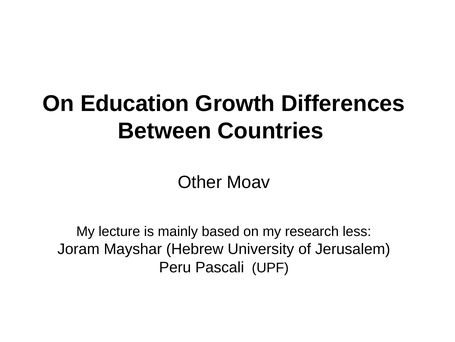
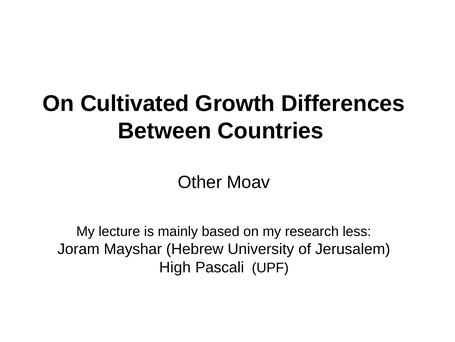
Education: Education -> Cultivated (135, 104)
Peru: Peru -> High (175, 267)
